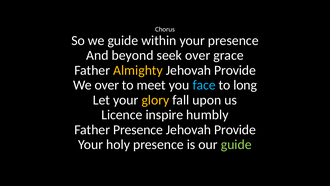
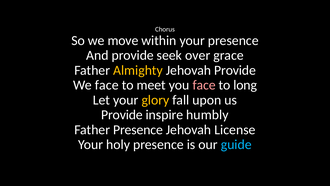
we guide: guide -> move (123, 40)
And beyond: beyond -> provide (133, 55)
We over: over -> face (107, 85)
face colour: light blue -> pink (204, 85)
Licence: Licence -> Provide (122, 115)
Provide: Provide -> License (235, 129)
guide colour: light green -> light blue (236, 144)
